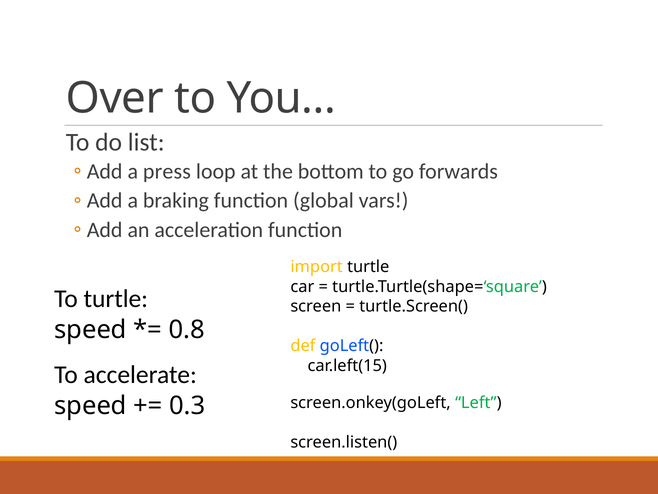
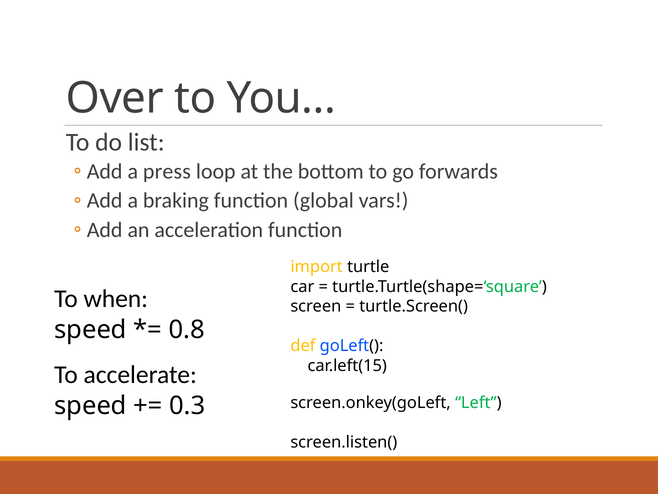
To turtle: turtle -> when (116, 299)
